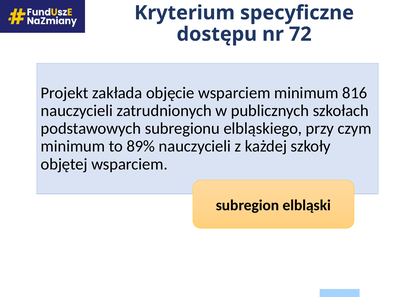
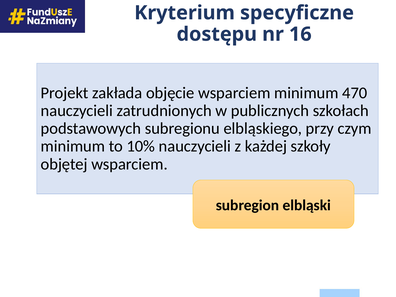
72: 72 -> 16 (300, 34)
816: 816 -> 470 (355, 93)
89%: 89% -> 10% (141, 146)
